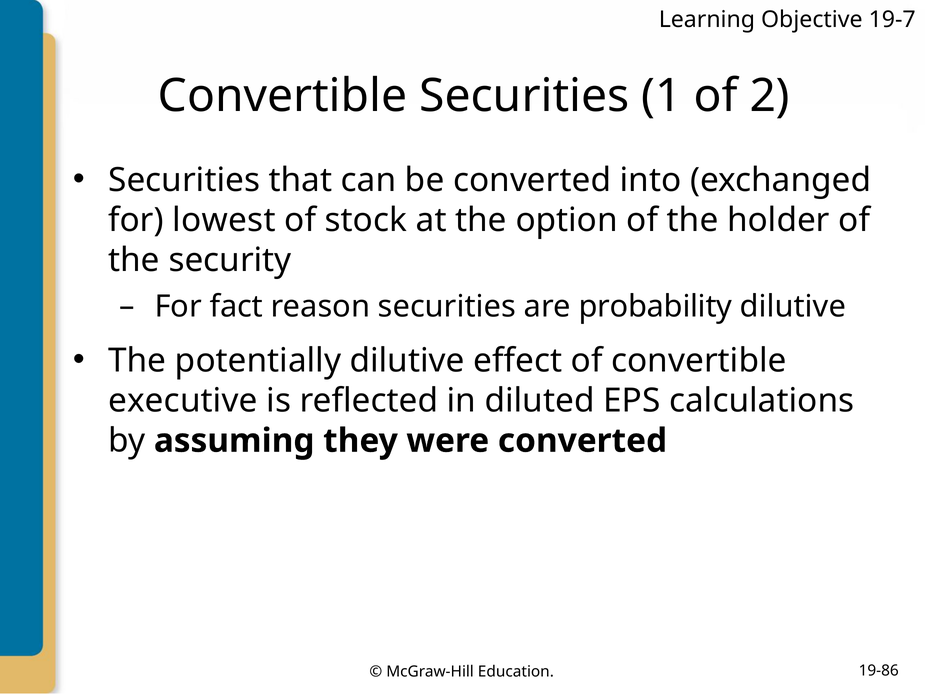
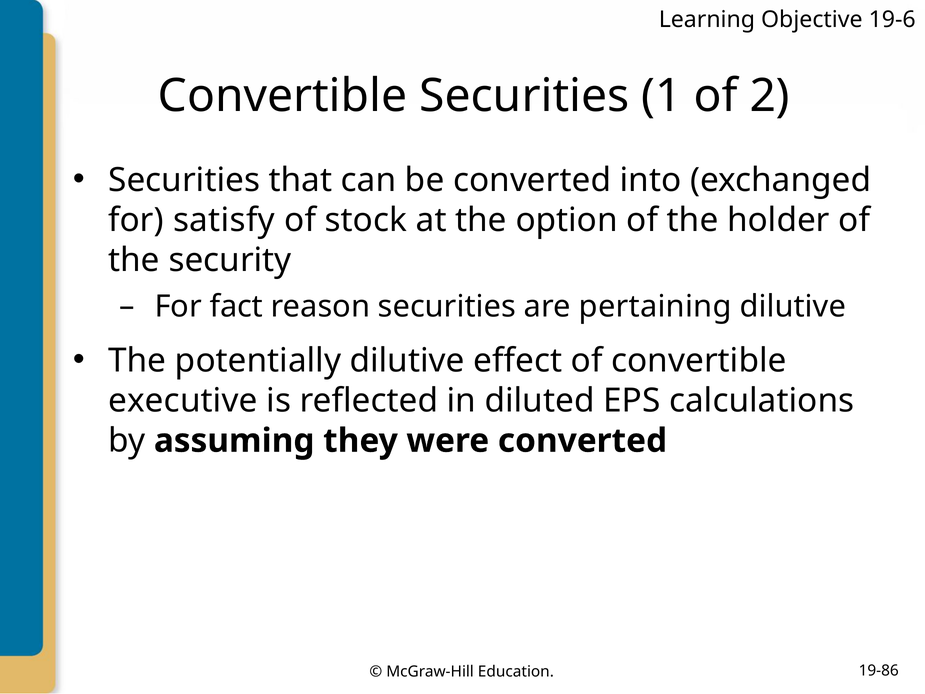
19-7: 19-7 -> 19-6 (892, 20)
lowest: lowest -> satisfy (224, 220)
probability: probability -> pertaining (655, 306)
